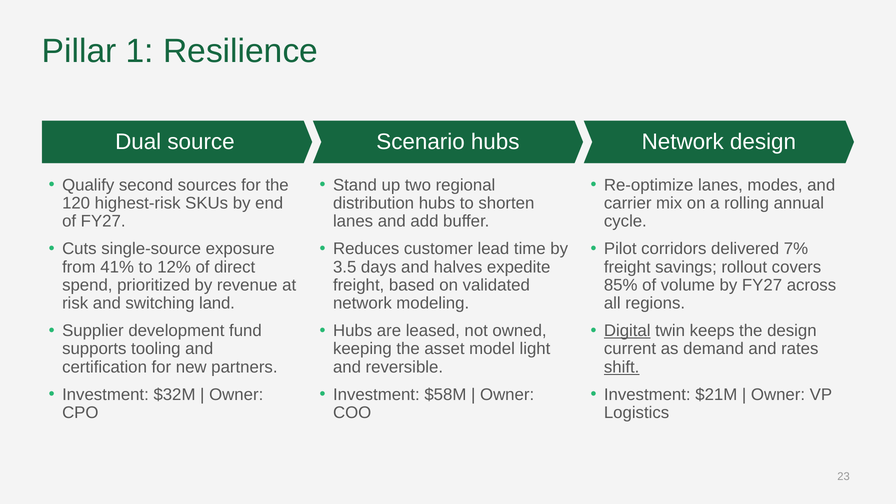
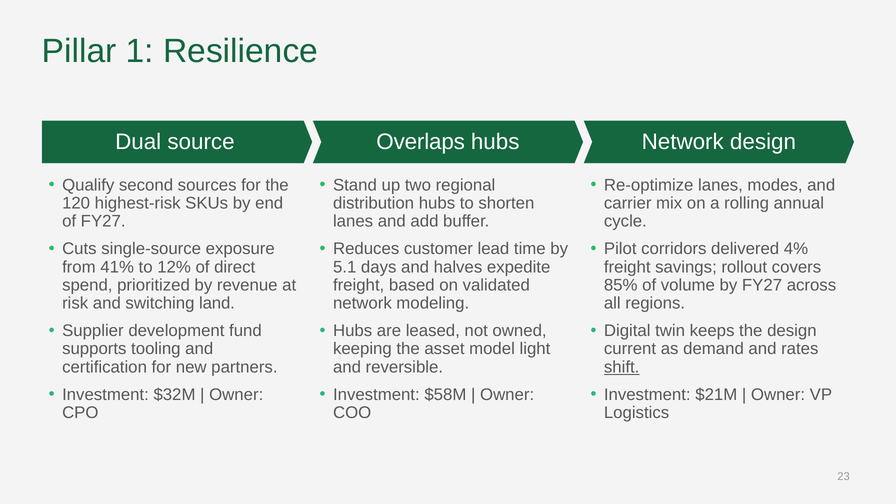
Scenario: Scenario -> Overlaps (421, 142)
7%: 7% -> 4% (796, 249)
3.5: 3.5 -> 5.1 (345, 267)
Digital underline: present -> none (627, 331)
